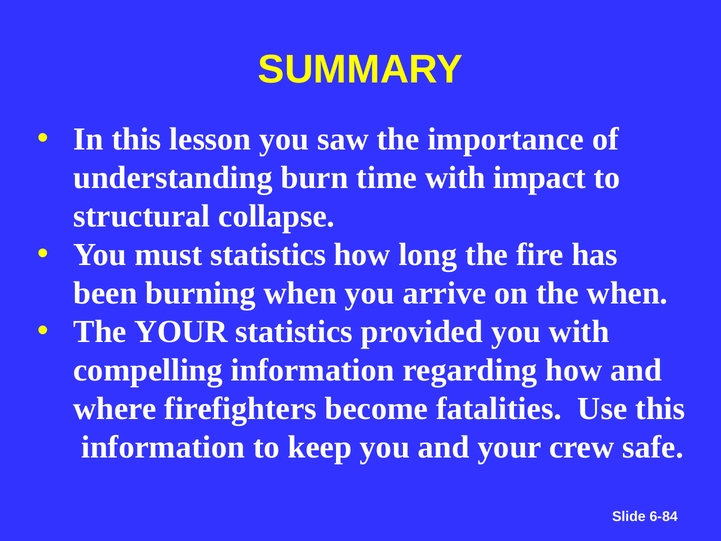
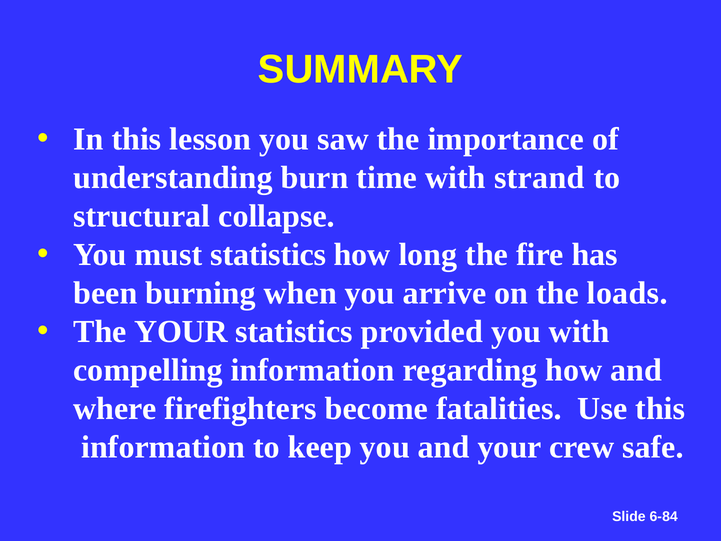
impact: impact -> strand (539, 178)
the when: when -> loads (627, 293)
